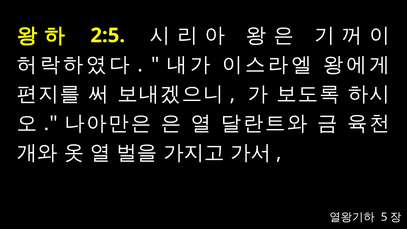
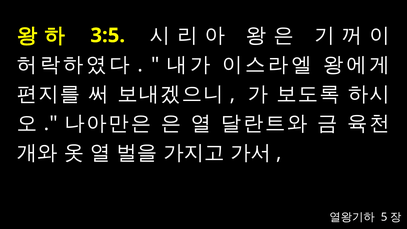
2:5: 2:5 -> 3:5 (108, 35)
